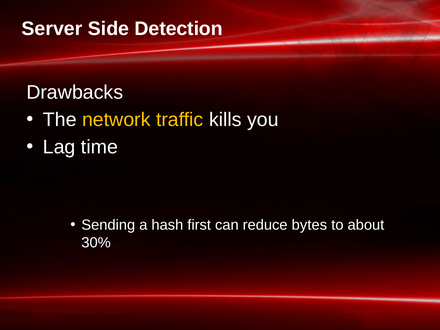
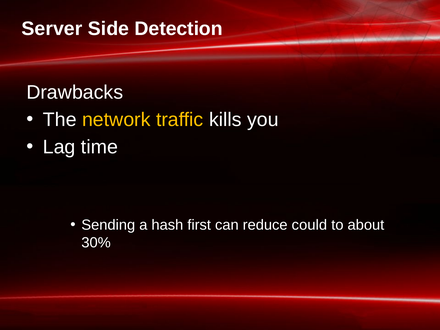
bytes: bytes -> could (309, 225)
